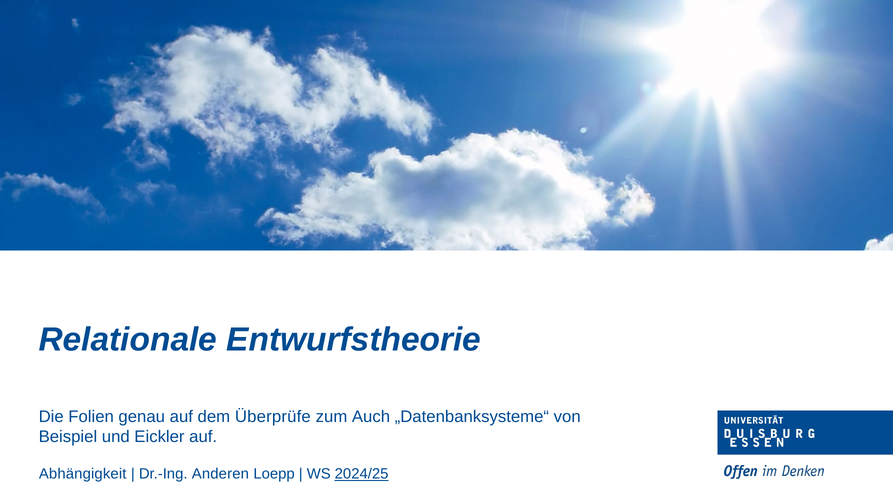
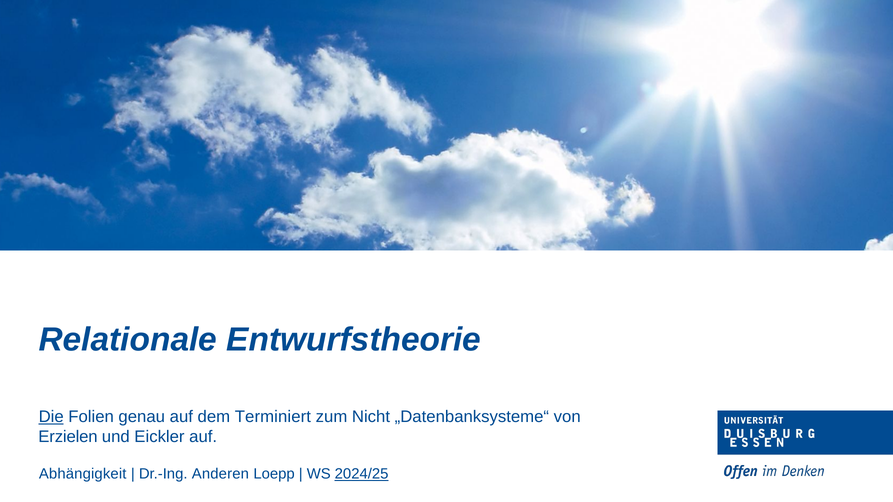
Die underline: none -> present (51, 417)
Überprüfe: Überprüfe -> Terminiert (273, 417)
Auch: Auch -> Nicht (371, 417)
Beispiel: Beispiel -> Erzielen (68, 437)
